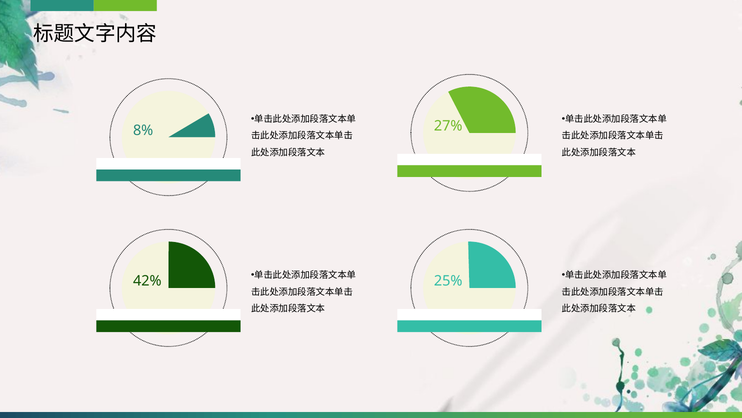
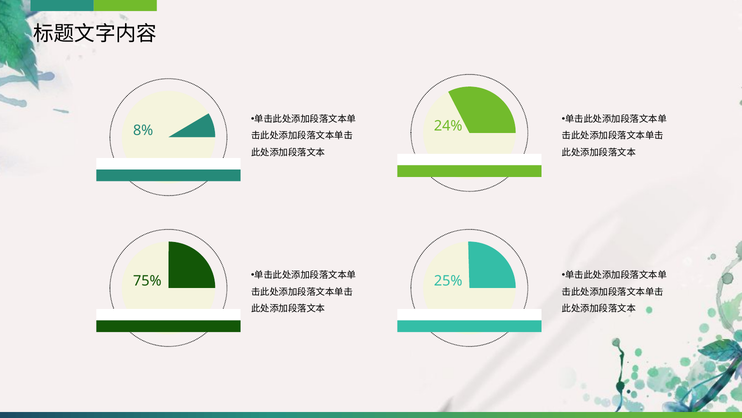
27%: 27% -> 24% (448, 126)
42%: 42% -> 75% (147, 281)
